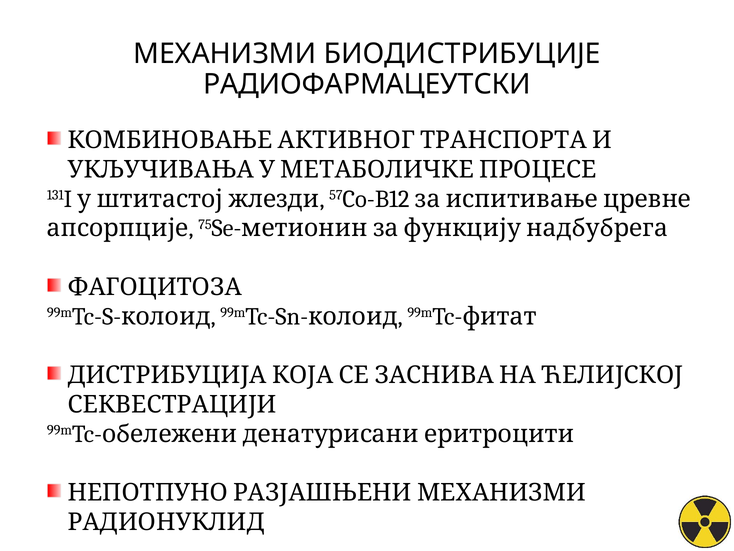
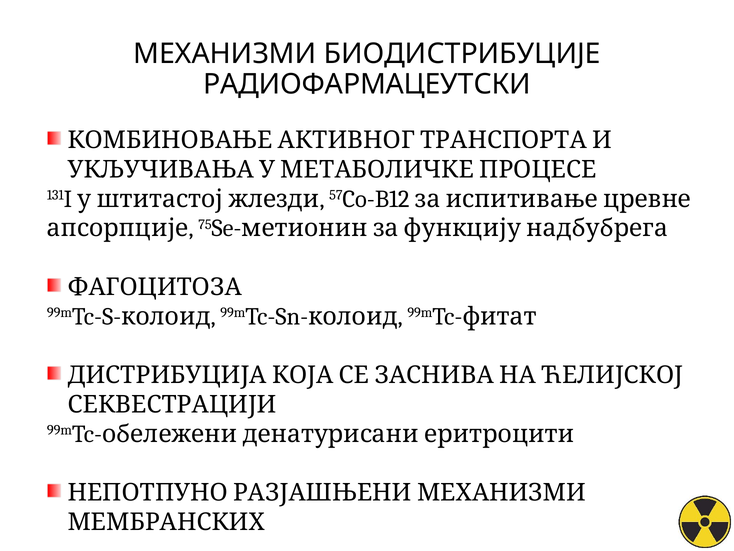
РАДИОНУКЛИД: РАДИОНУКЛИД -> МЕМБРАНСКИХ (166, 522)
